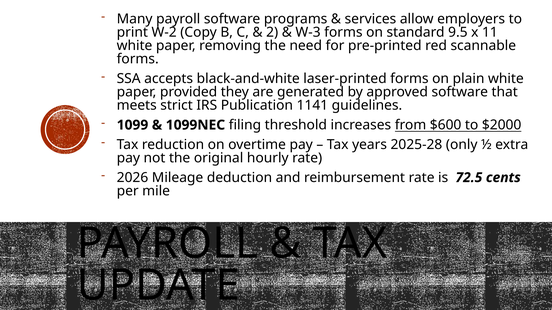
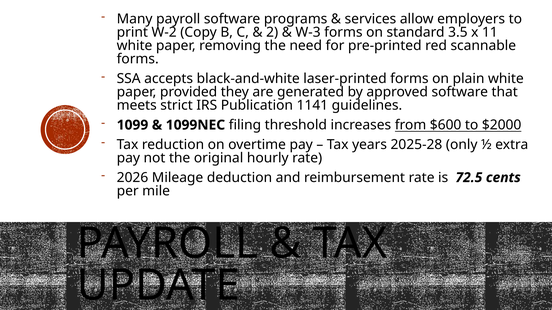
9.5: 9.5 -> 3.5 (458, 32)
